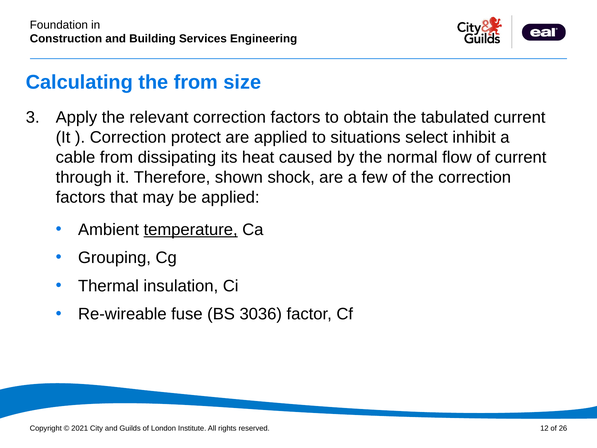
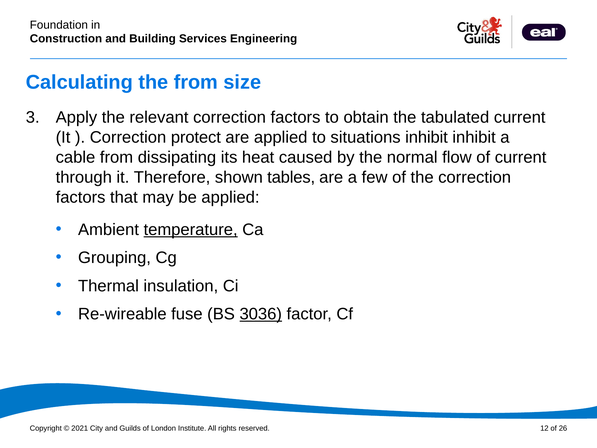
situations select: select -> inhibit (427, 137)
shock: shock -> tables (291, 177)
3036 underline: none -> present (261, 314)
